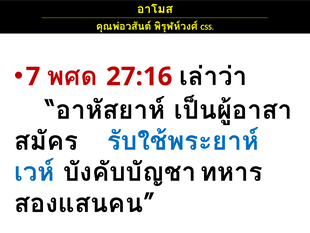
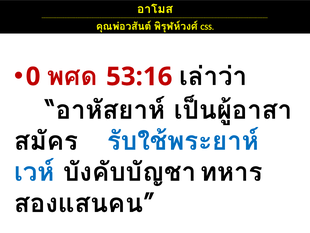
7: 7 -> 0 (33, 76)
27:16: 27:16 -> 53:16 (139, 76)
